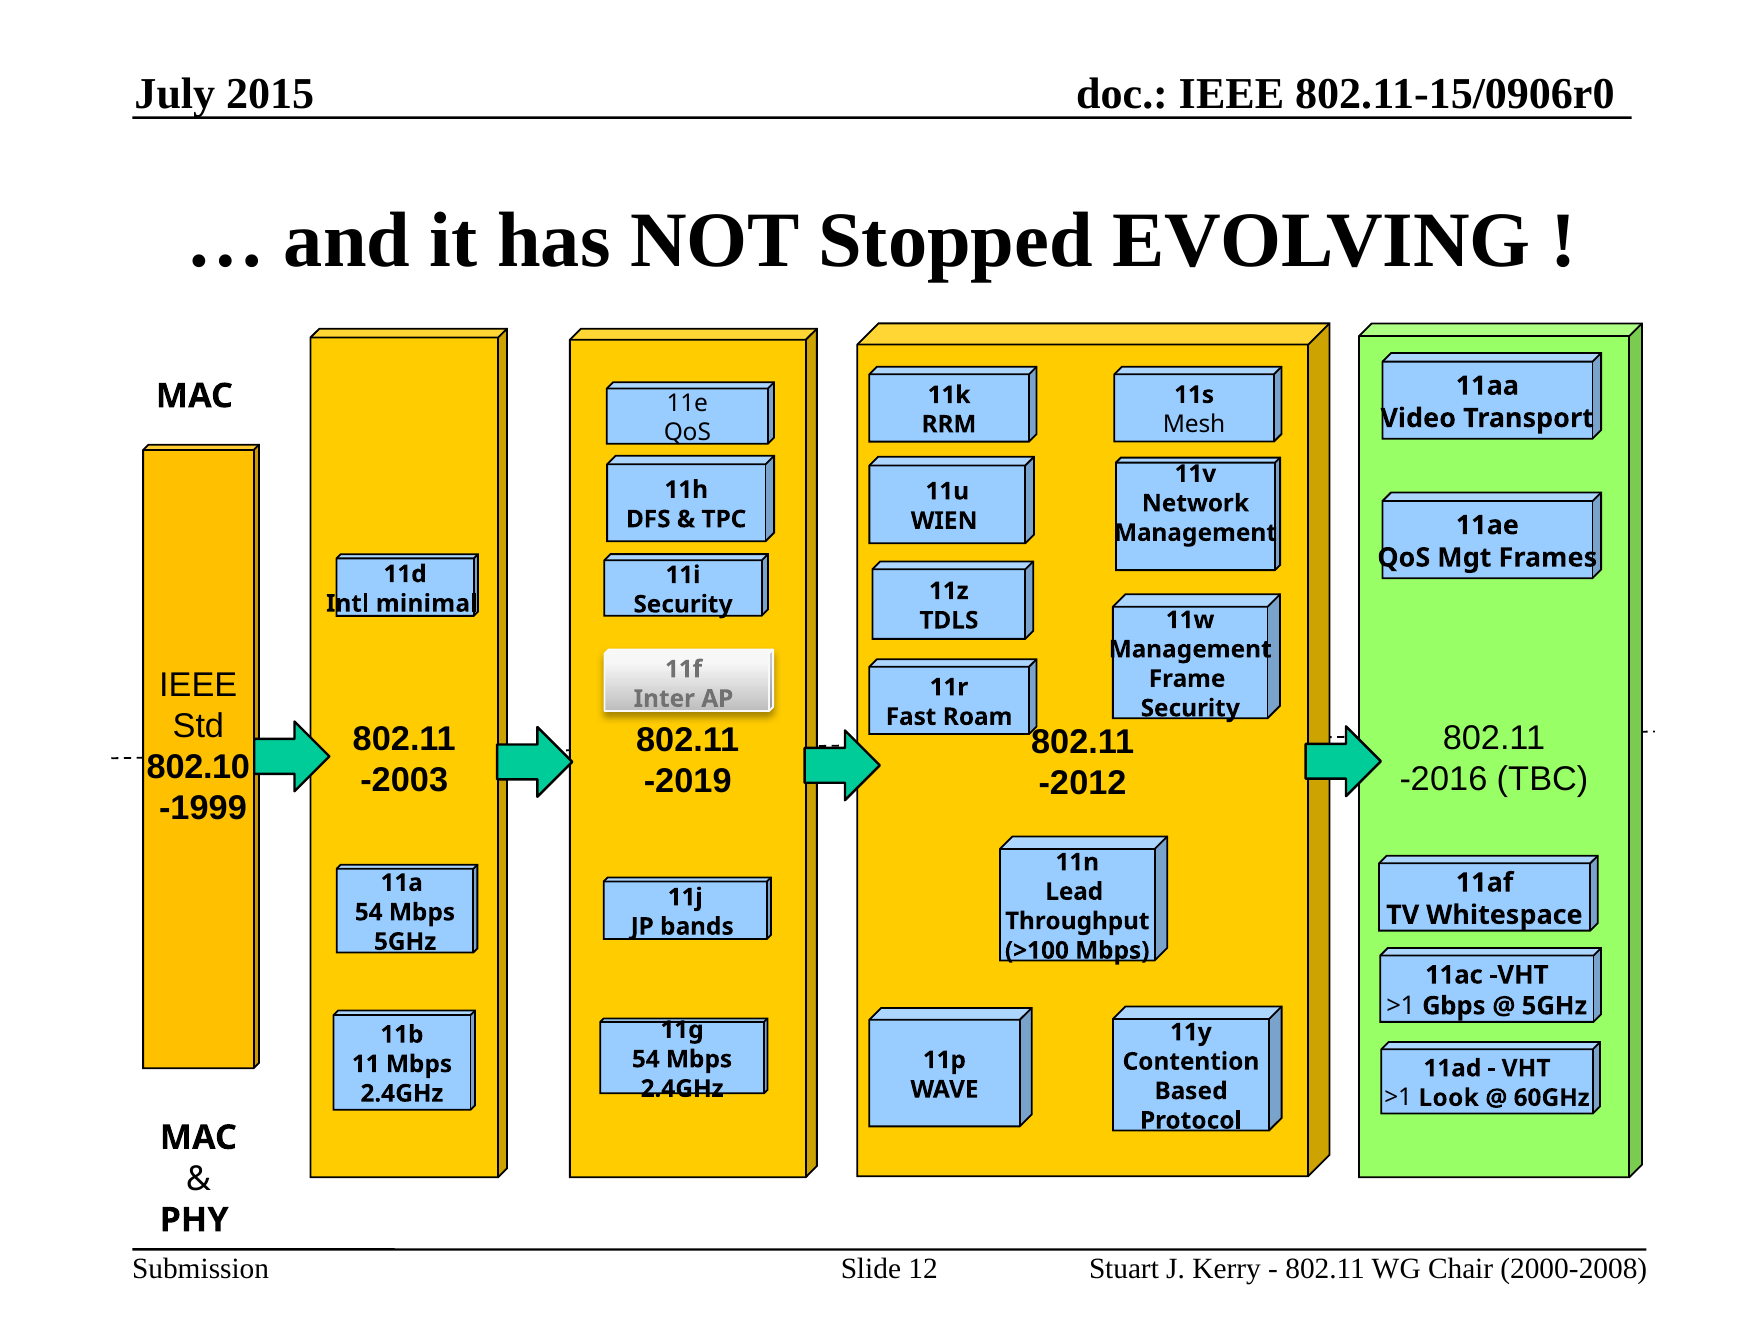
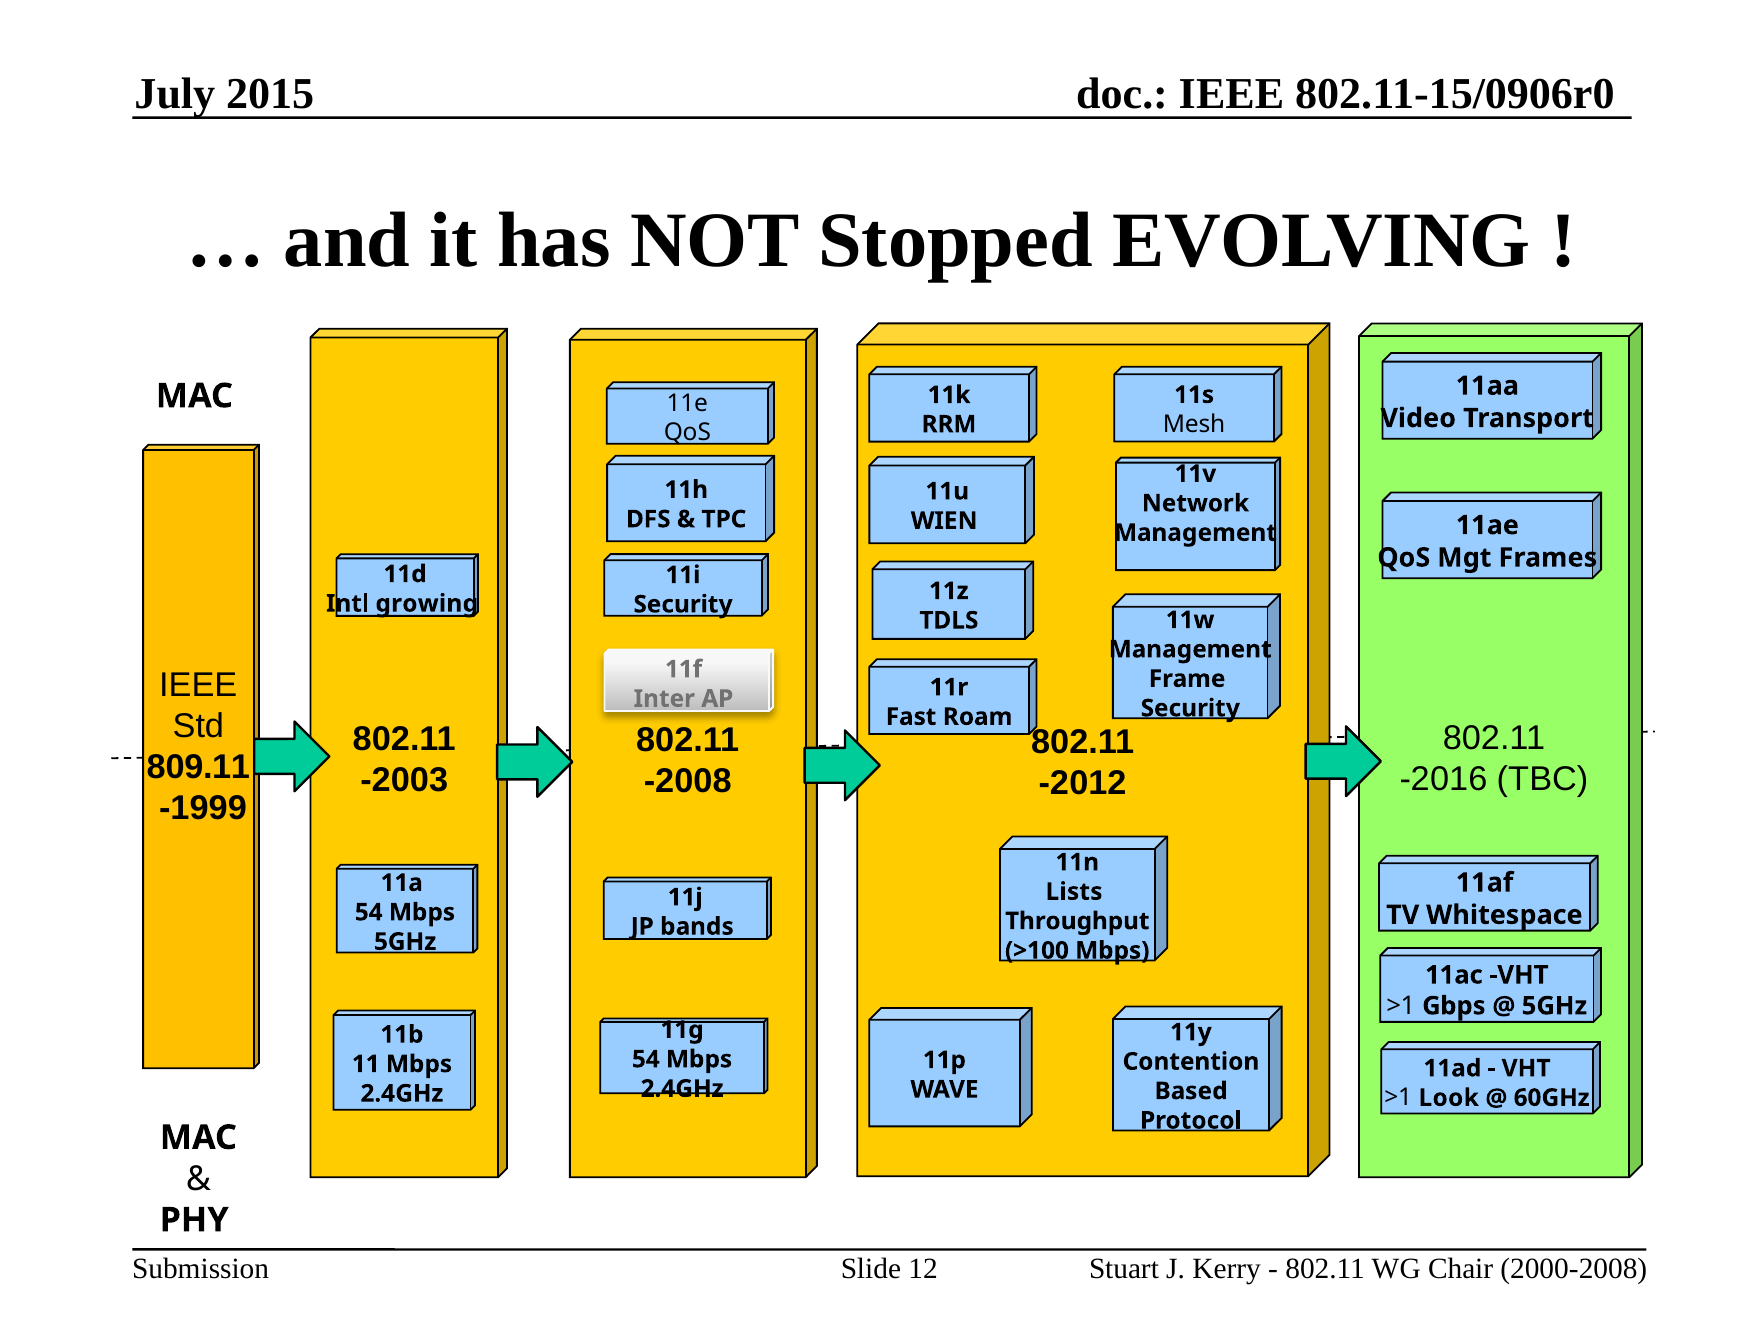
minimal: minimal -> growing (427, 604)
802.10: 802.10 -> 809.11 (198, 767)
-2019: -2019 -> -2008 (688, 781)
Lead: Lead -> Lists (1074, 892)
